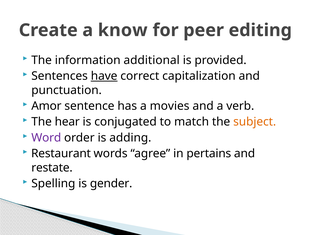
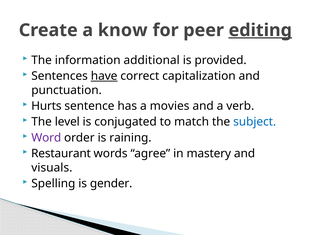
editing underline: none -> present (260, 30)
Amor: Amor -> Hurts (46, 106)
hear: hear -> level (67, 122)
subject colour: orange -> blue (255, 122)
adding: adding -> raining (130, 138)
pertains: pertains -> mastery (209, 154)
restate: restate -> visuals (52, 168)
